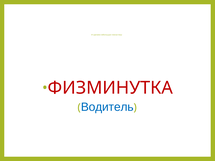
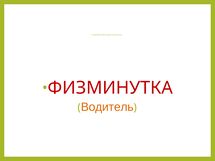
Водитель colour: blue -> orange (107, 107)
